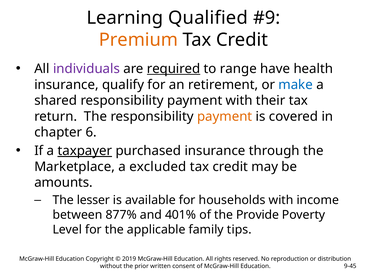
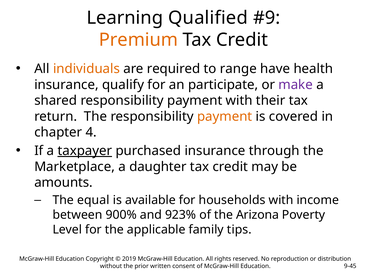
individuals colour: purple -> orange (86, 69)
required underline: present -> none (174, 69)
retirement: retirement -> participate (223, 85)
make colour: blue -> purple (296, 85)
6: 6 -> 4 (91, 132)
excluded: excluded -> daughter (158, 167)
lesser: lesser -> equal (93, 200)
877%: 877% -> 900% (121, 215)
401%: 401% -> 923% (181, 215)
Provide: Provide -> Arizona (257, 215)
